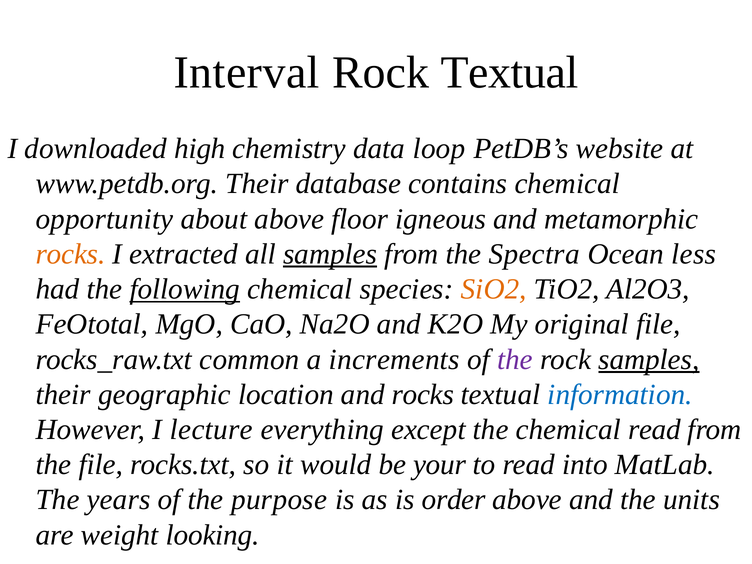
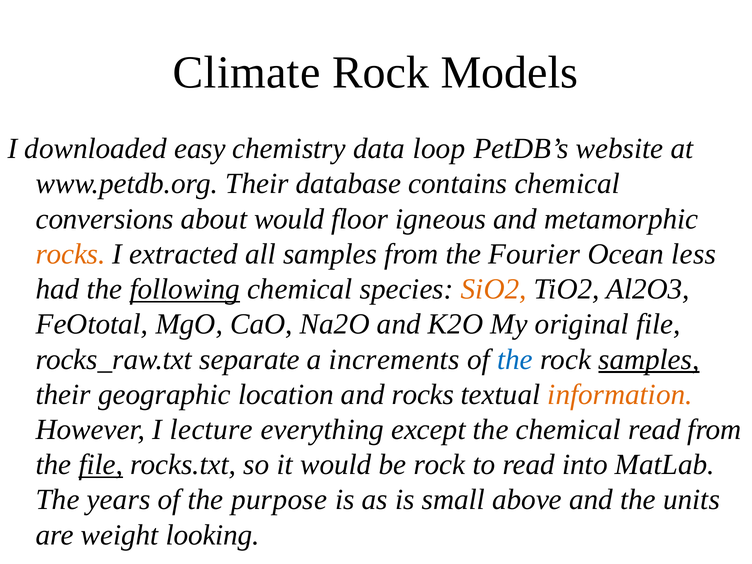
Interval: Interval -> Climate (247, 73)
Rock Textual: Textual -> Models (509, 73)
high: high -> easy (200, 149)
opportunity: opportunity -> conversions (105, 219)
about above: above -> would (289, 219)
samples underline: present -> none (330, 254)
Spectra: Spectra -> Fourier (534, 254)
common: common -> separate (250, 359)
the colour: purple -> blue (515, 359)
information colour: blue -> orange (620, 394)
file underline: none -> present (101, 465)
be your: your -> rock (439, 465)
order: order -> small (453, 500)
